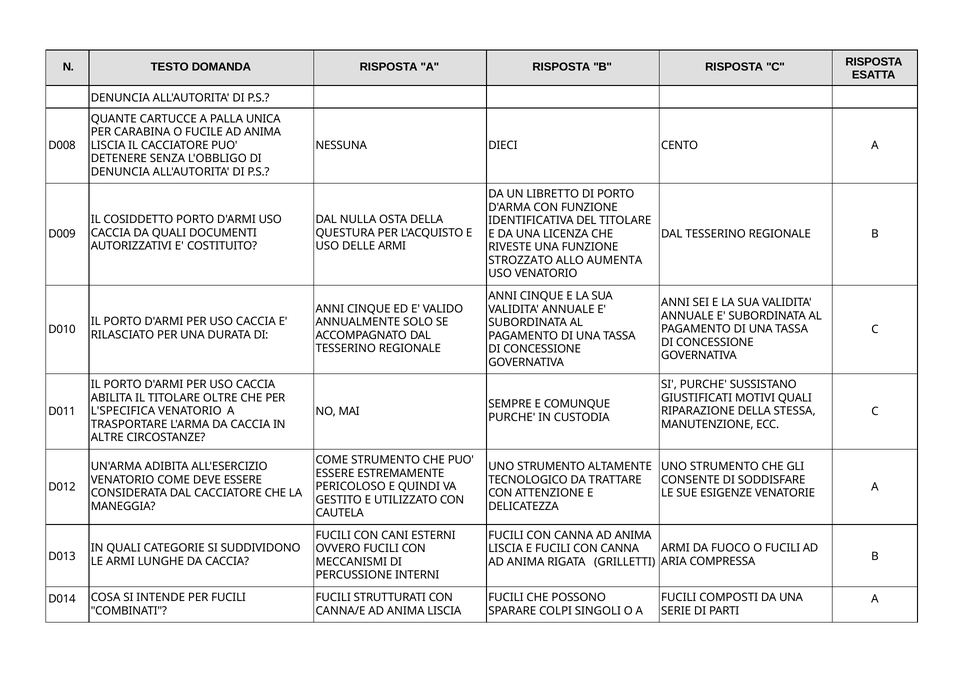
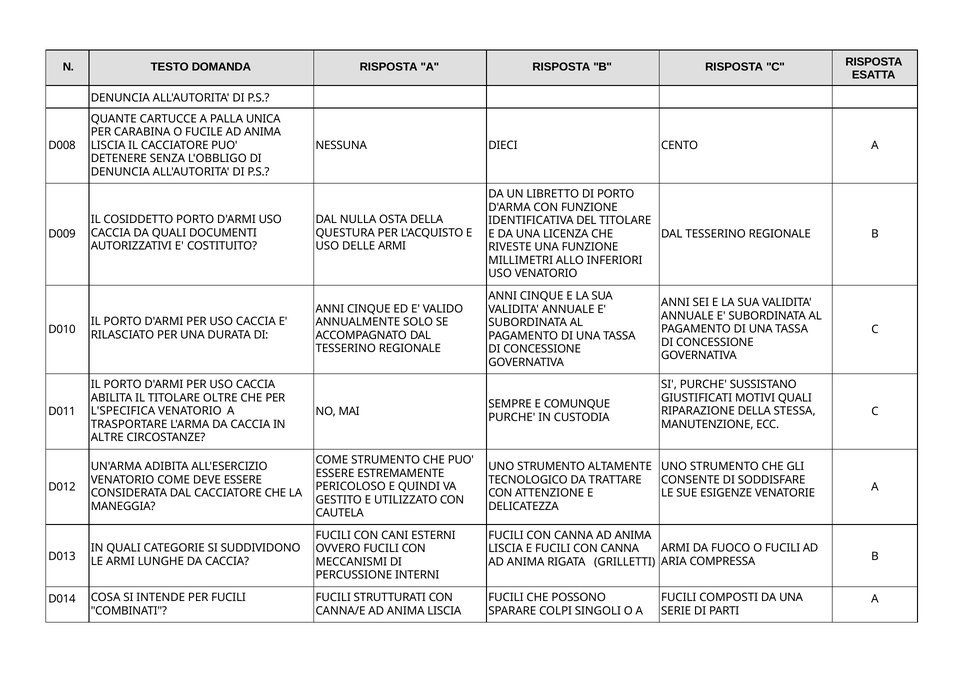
STROZZATO: STROZZATO -> MILLIMETRI (521, 260)
AUMENTA: AUMENTA -> INFERIORI (615, 260)
